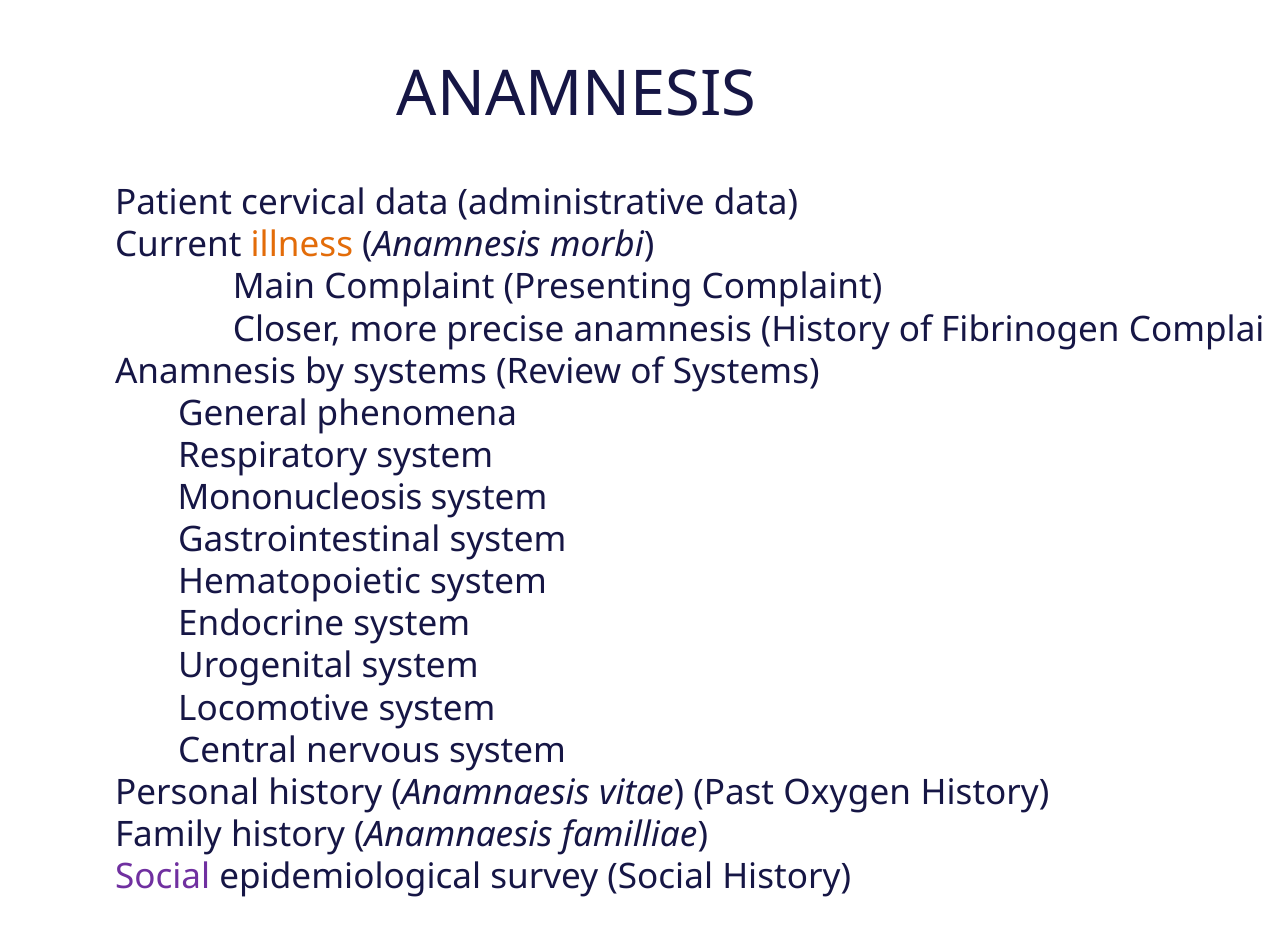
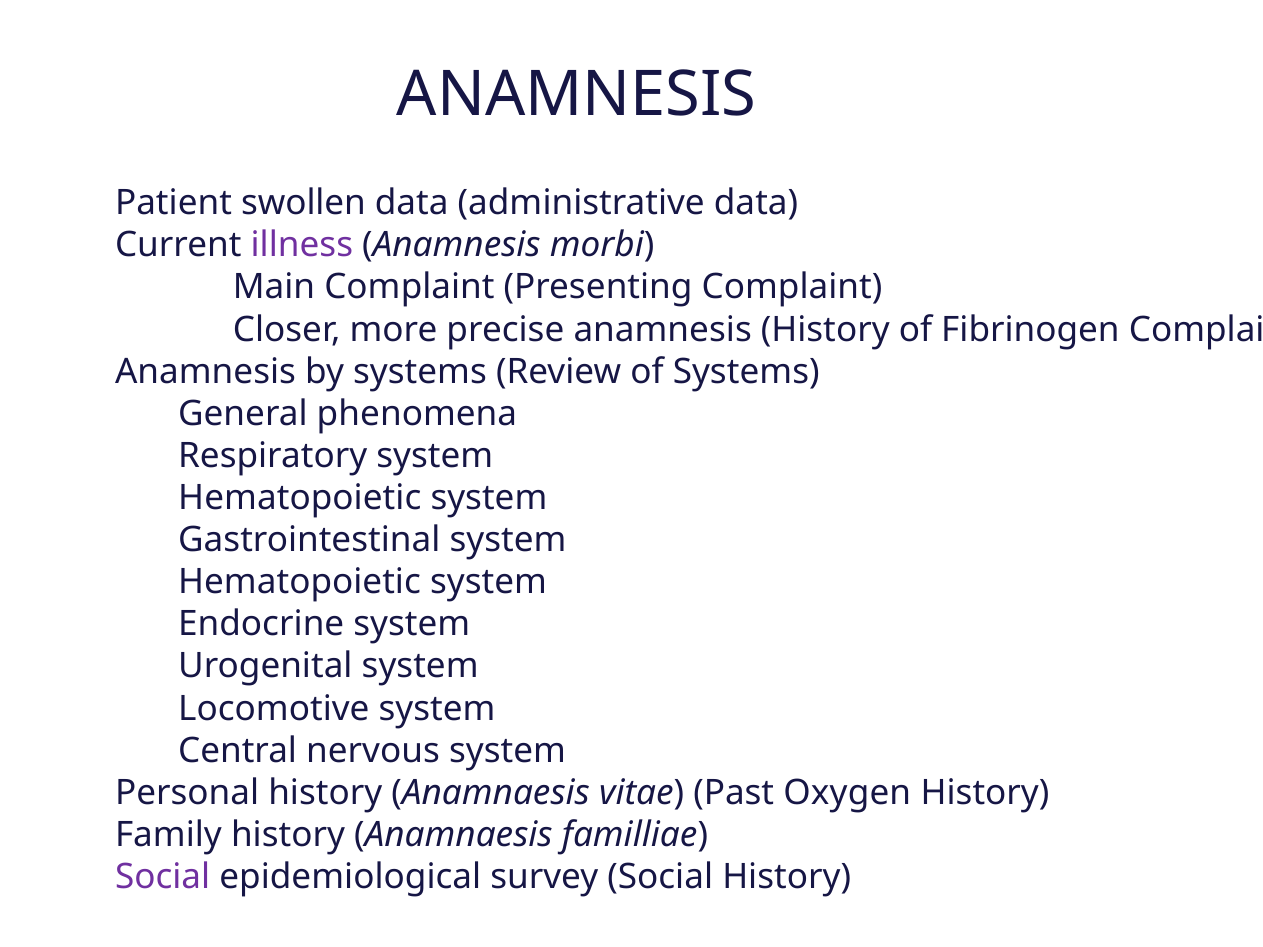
cervical: cervical -> swollen (303, 203)
illness colour: orange -> purple (302, 245)
Mononucleosis: Mononucleosis -> Hematopoietic (300, 498)
